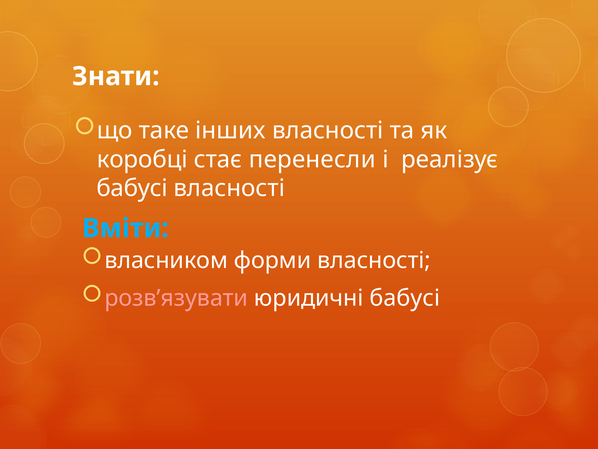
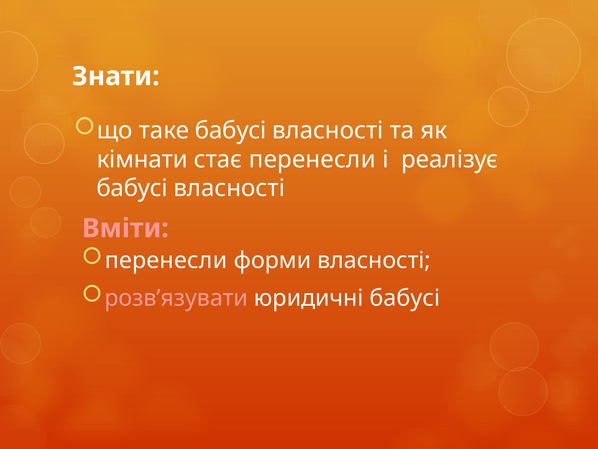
таке інших: інших -> бабусі (231, 130)
коробці: коробці -> кімнати (142, 159)
Вміти colour: light blue -> pink (125, 228)
власником: власником -> перенесли (166, 260)
